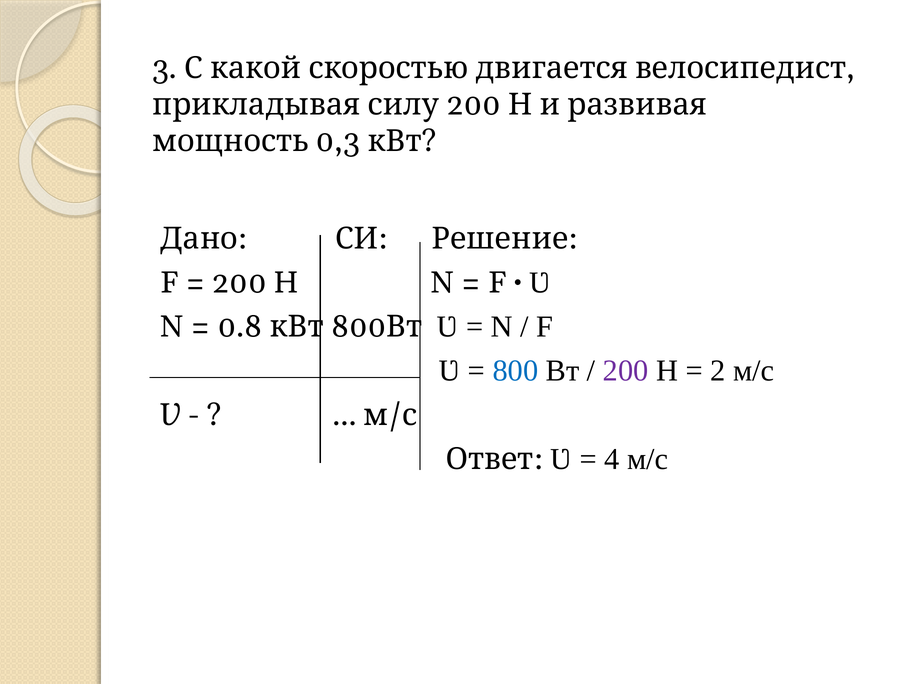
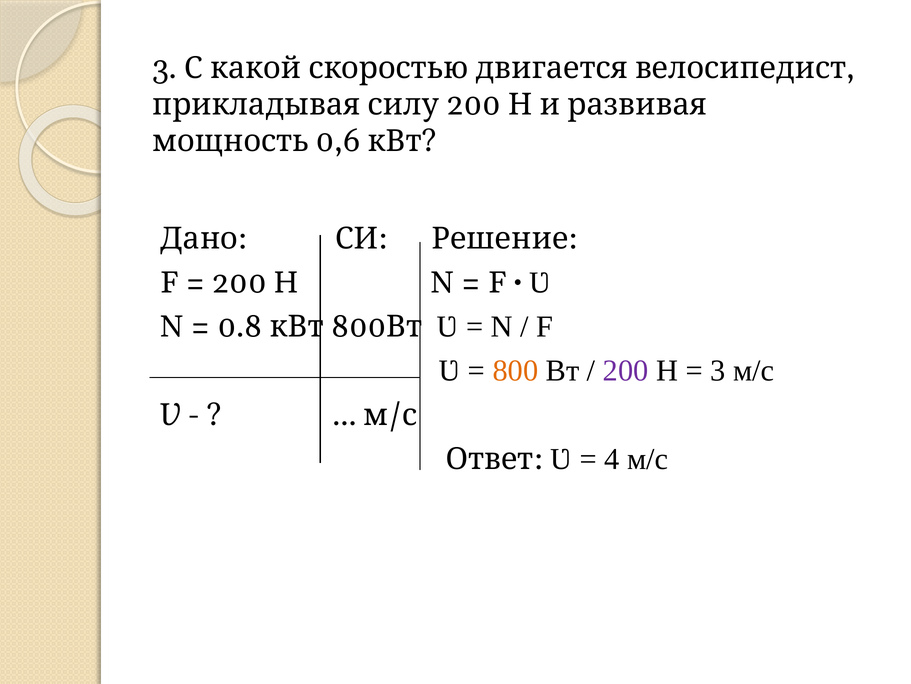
0,3: 0,3 -> 0,6 (338, 141)
800 colour: blue -> orange (516, 370)
2: 2 -> 3 (718, 370)
